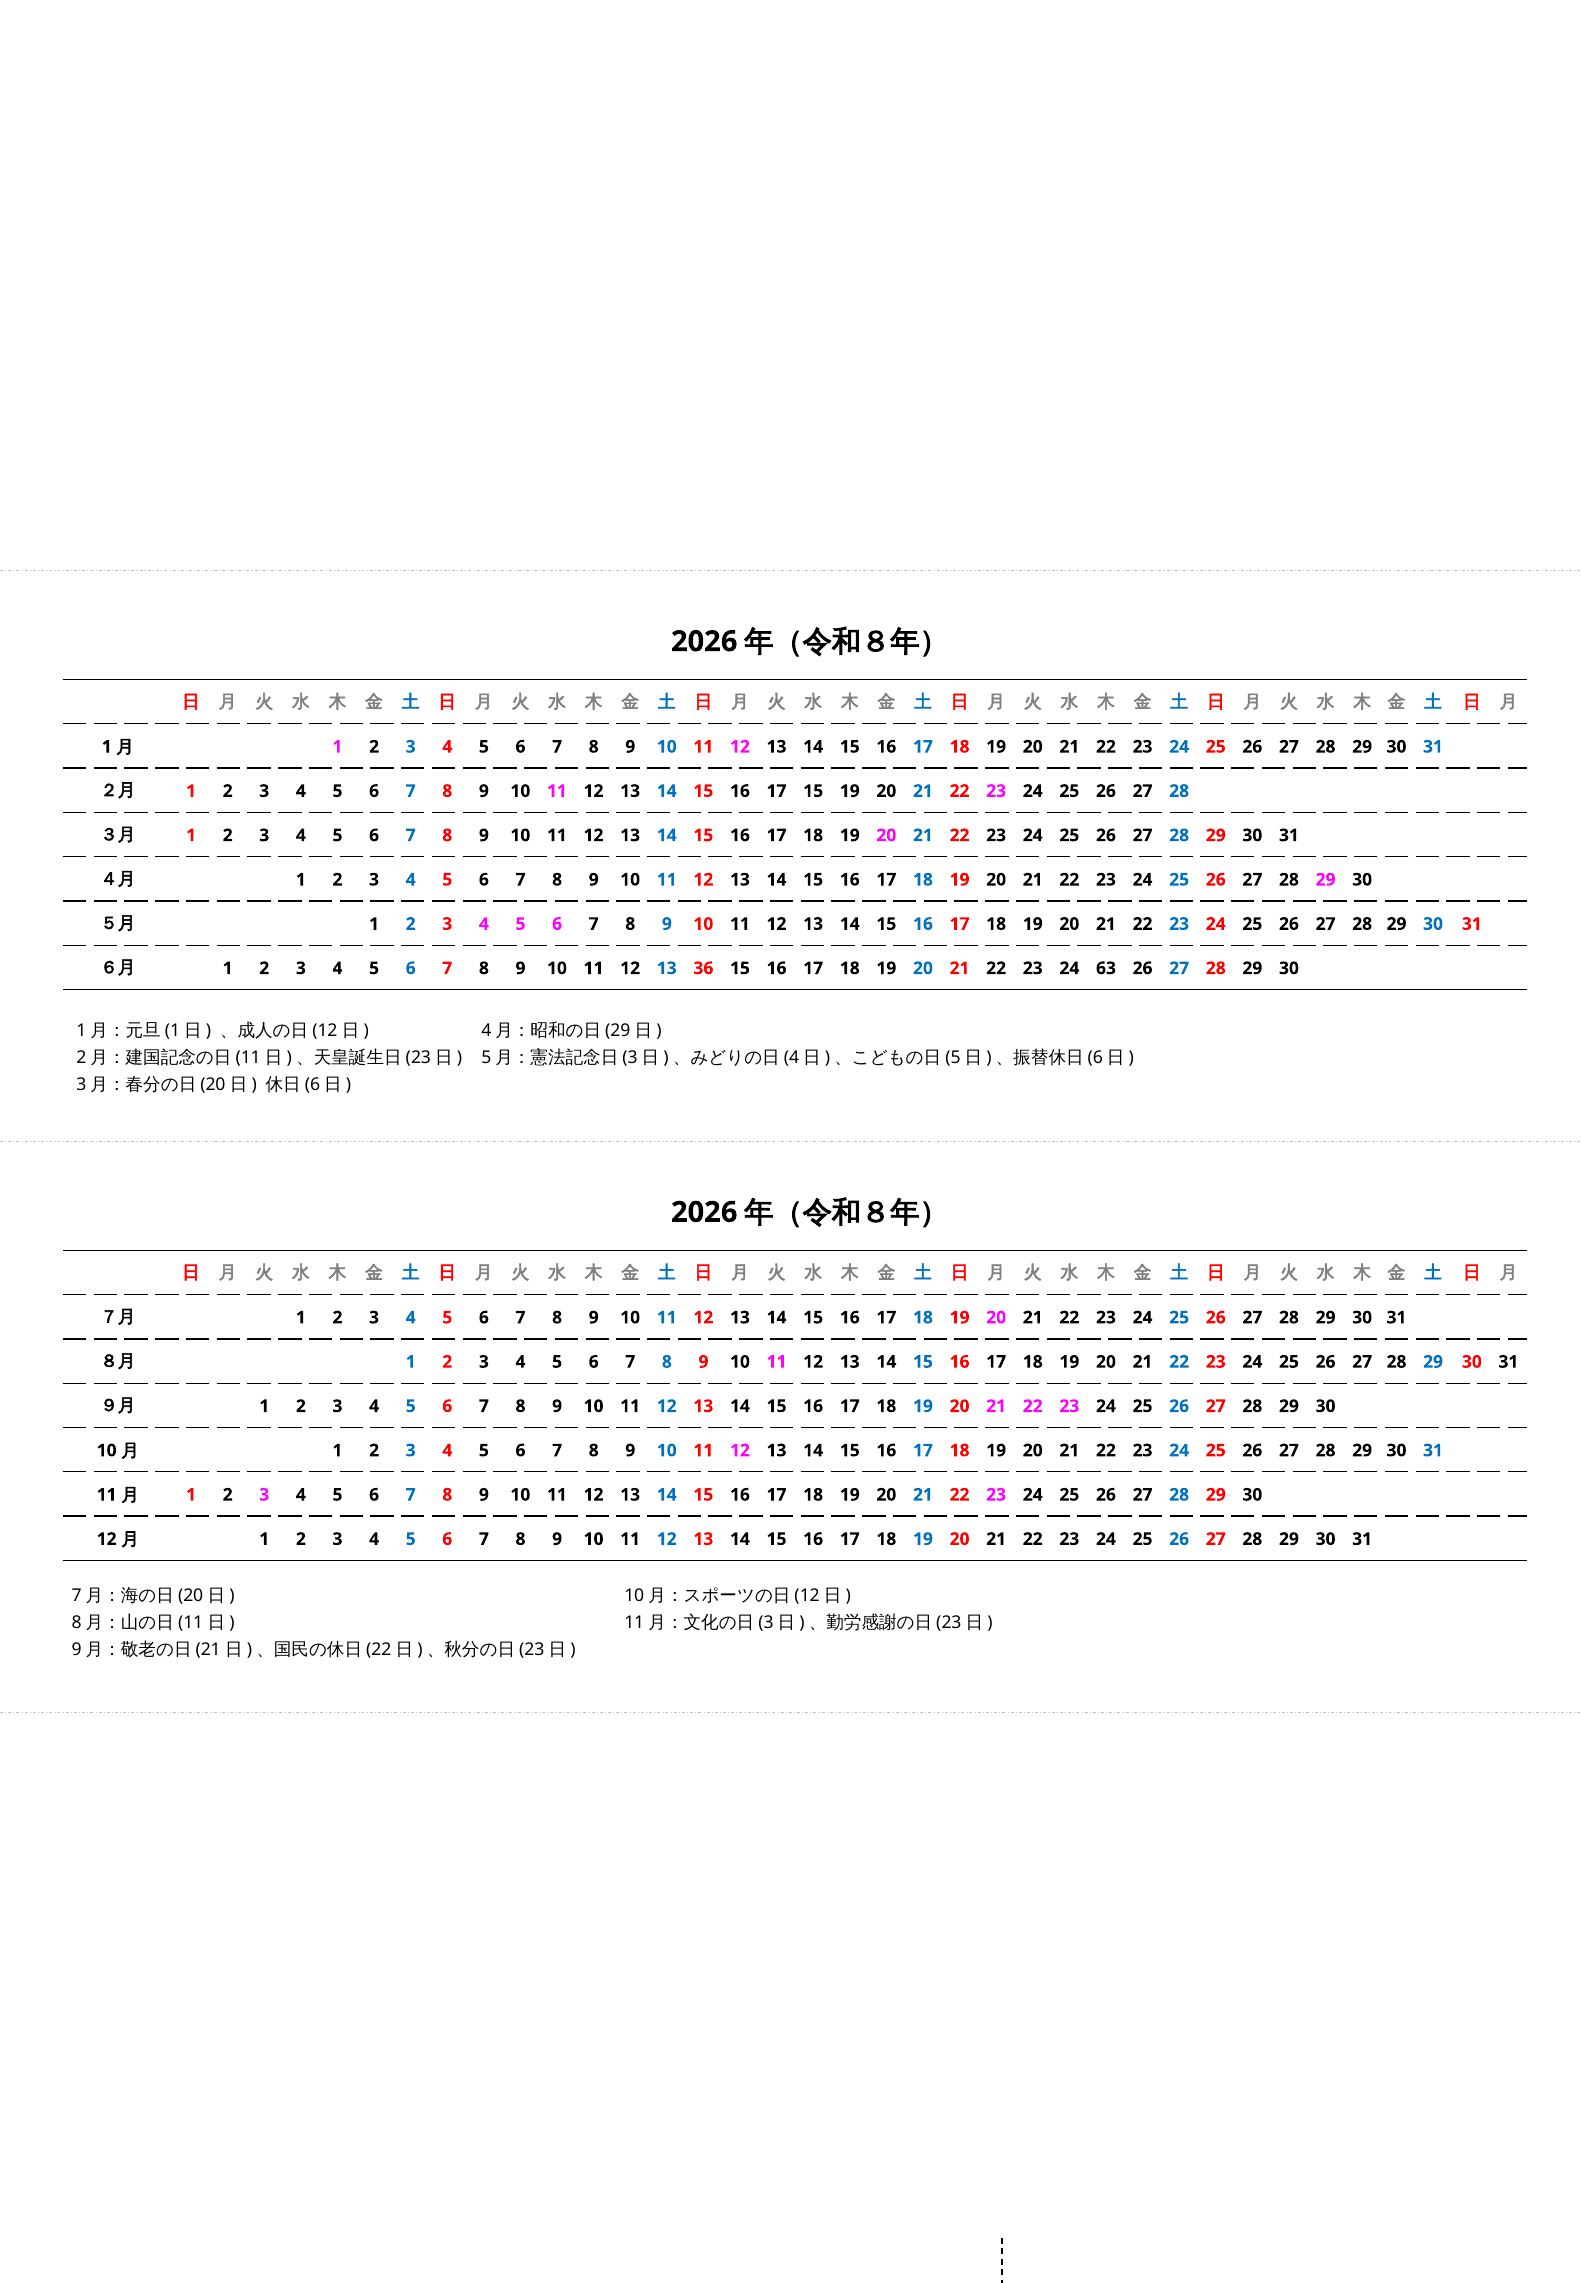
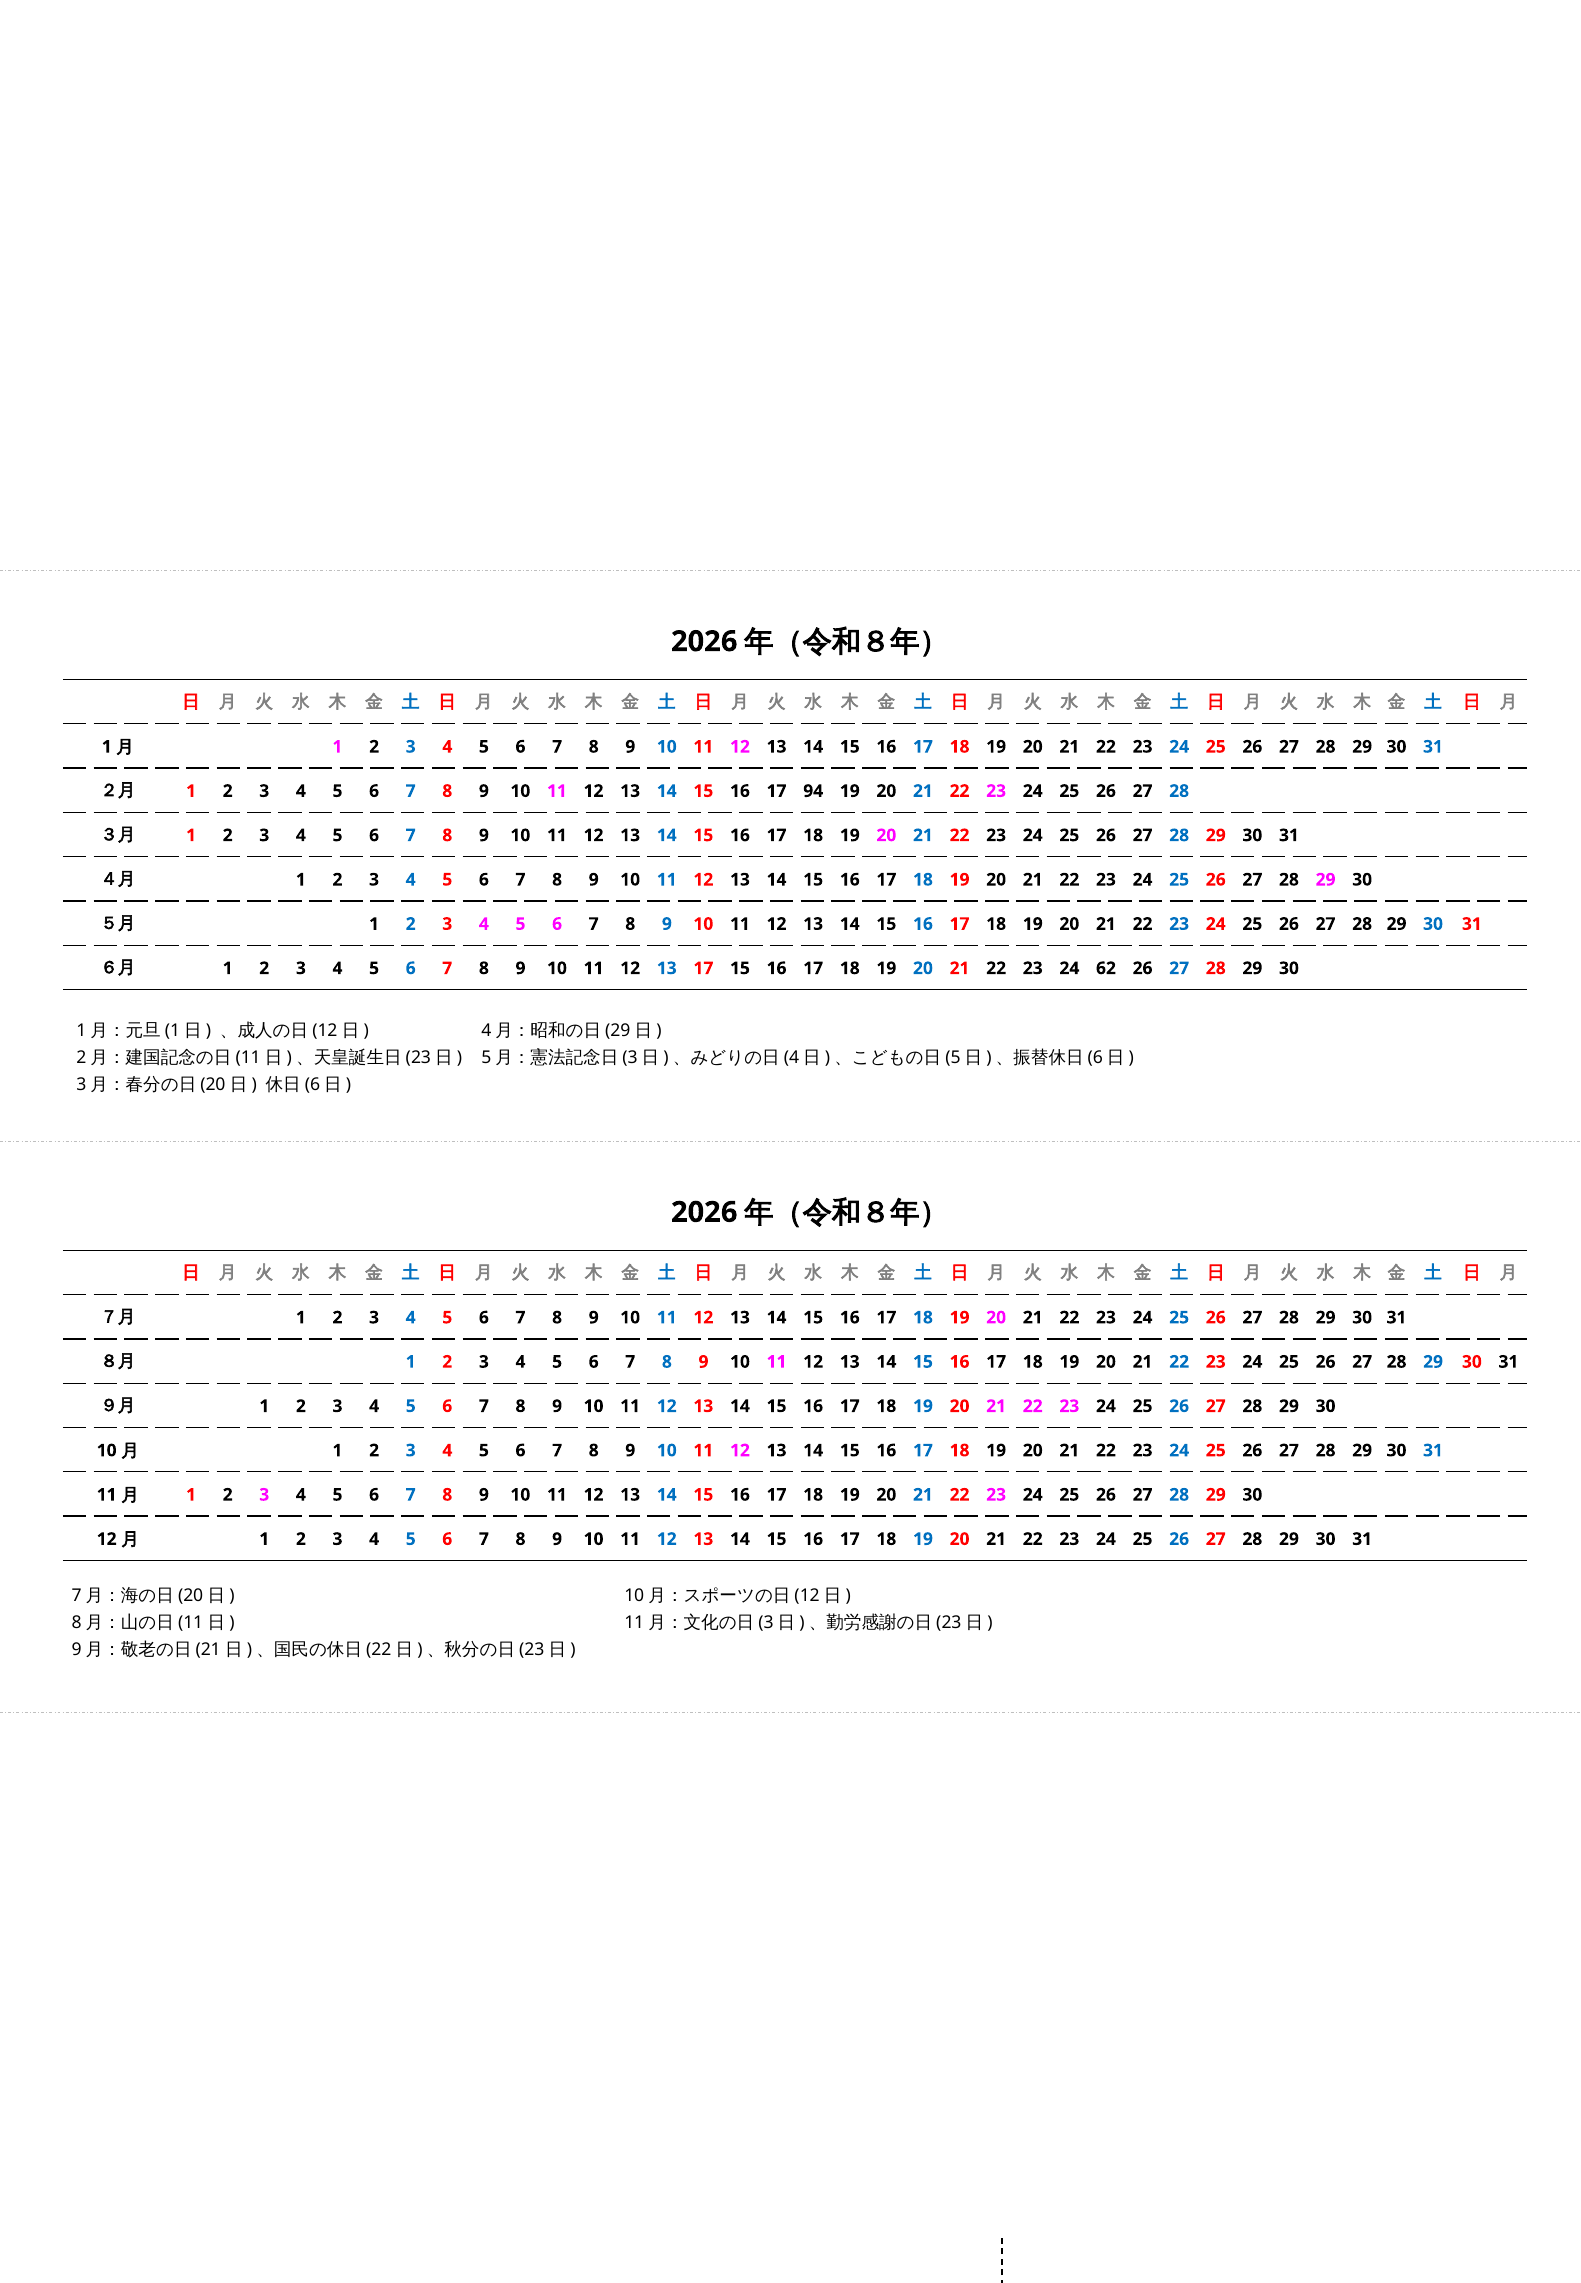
17 15: 15 -> 94 (813, 791)
13 36: 36 -> 17 (703, 969)
63: 63 -> 62 (1106, 969)
